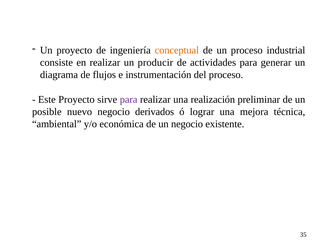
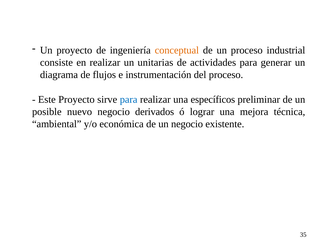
producir: producir -> unitarias (155, 63)
para colour: purple -> blue (129, 99)
realización: realización -> específicos (213, 99)
